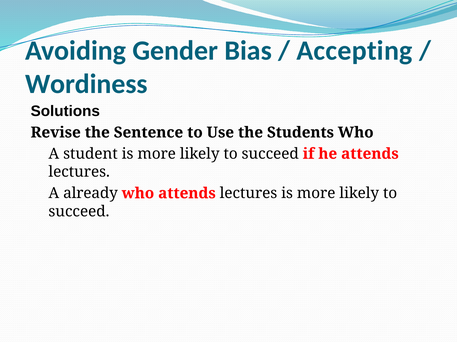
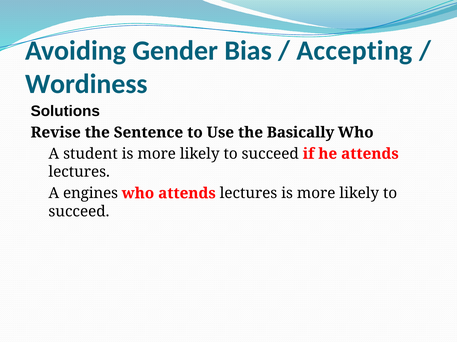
Students: Students -> Basically (300, 133)
already: already -> engines (91, 194)
